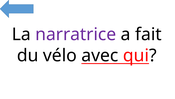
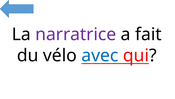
avec colour: black -> blue (100, 55)
